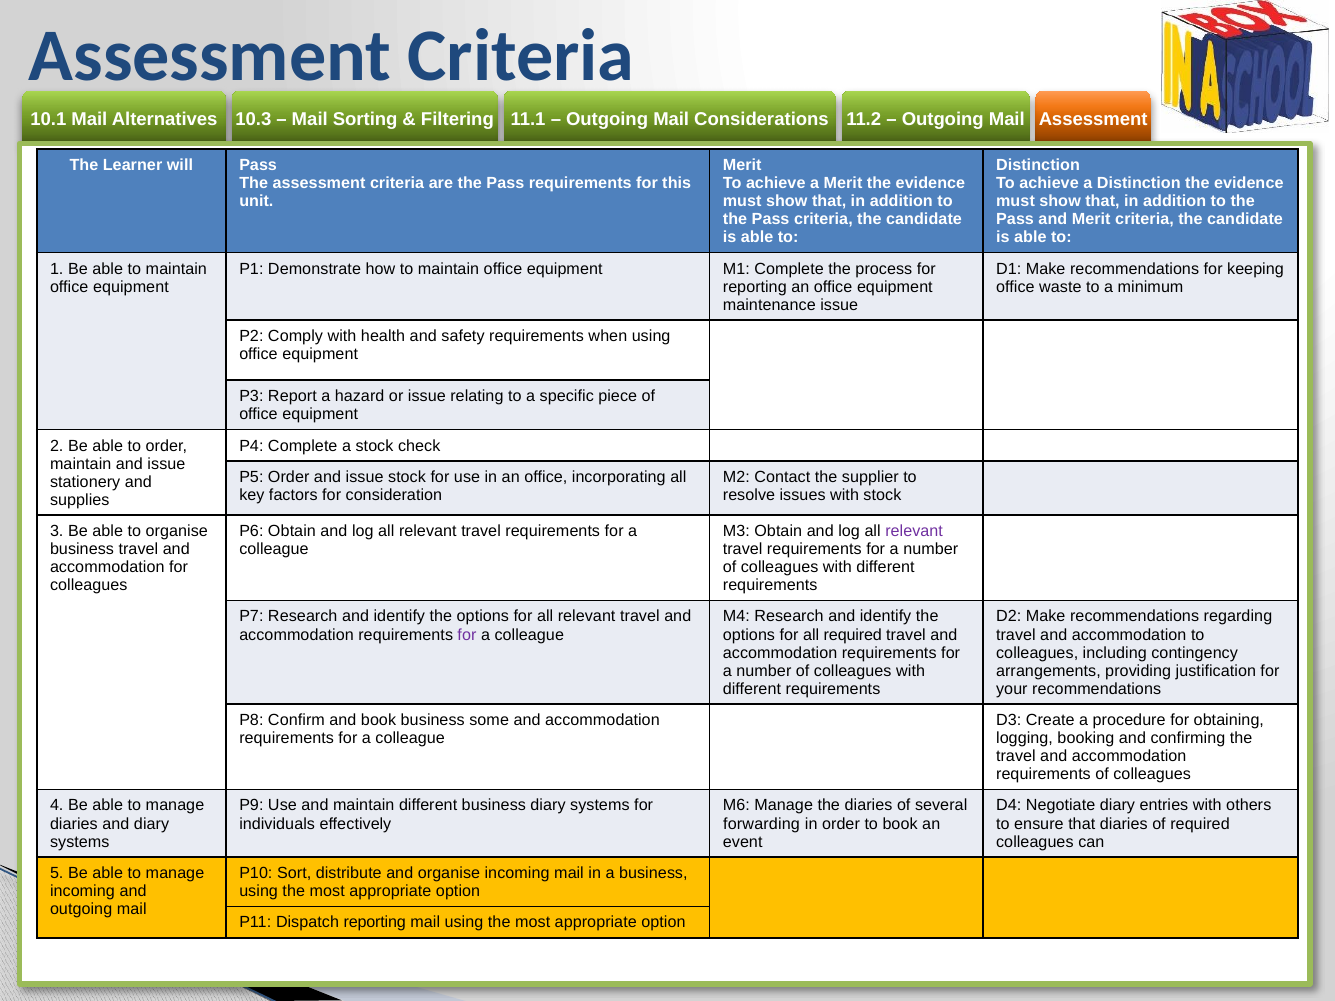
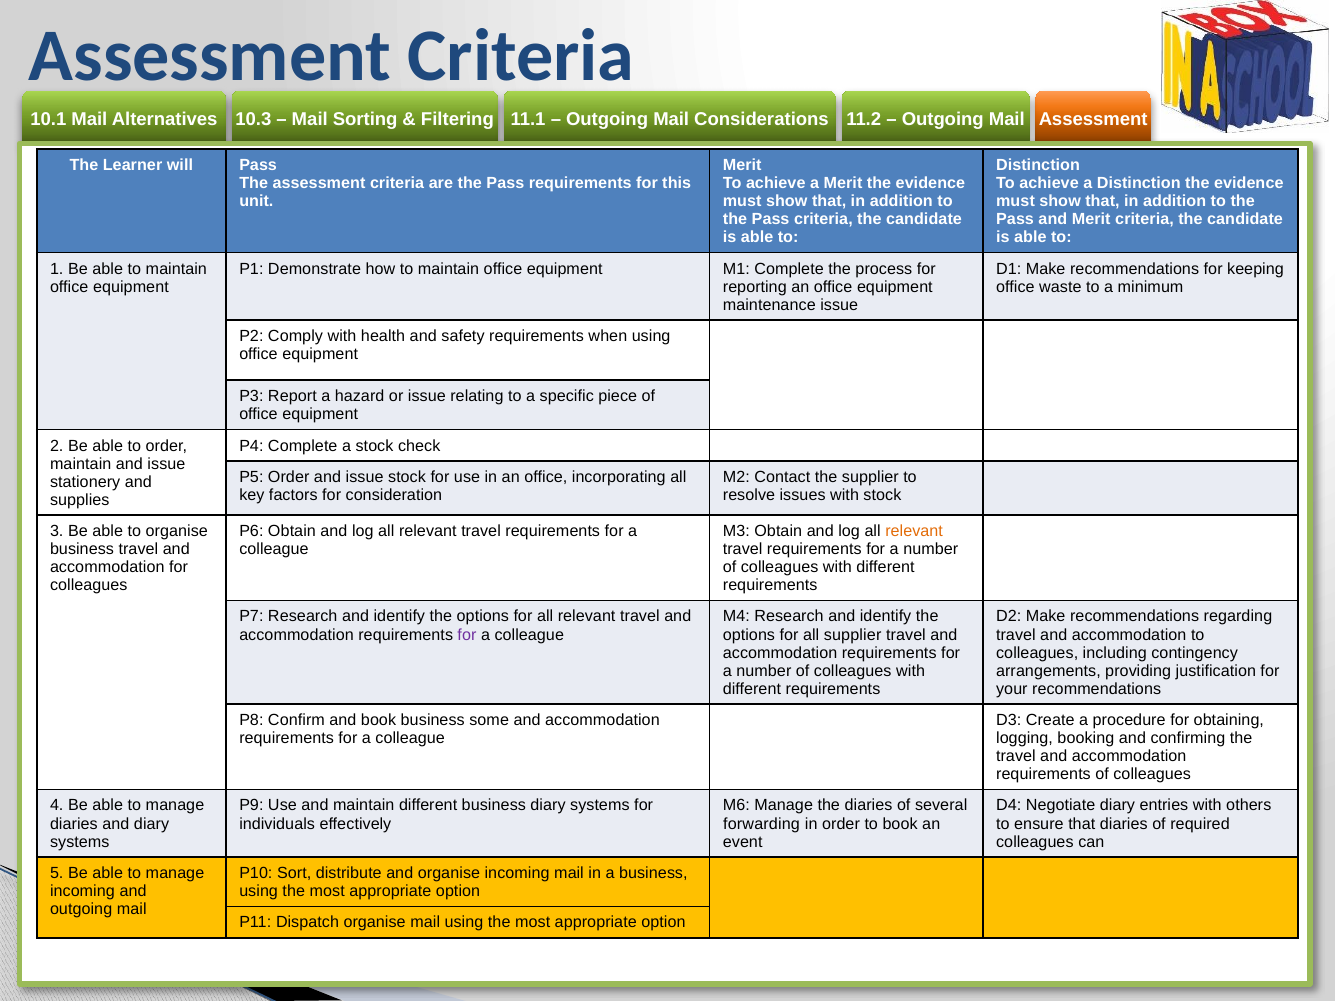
relevant colour: purple -> orange (914, 531)
all required: required -> supplier (853, 635)
Dispatch reporting: reporting -> organise (375, 923)
